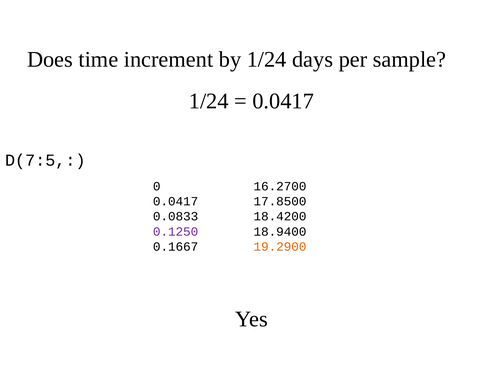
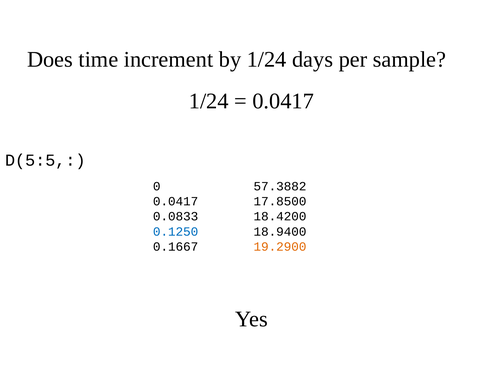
D(7:5: D(7:5 -> D(5:5 (45, 160)
16.2700: 16.2700 -> 57.3882 (280, 186)
0.1250 colour: purple -> blue (176, 232)
